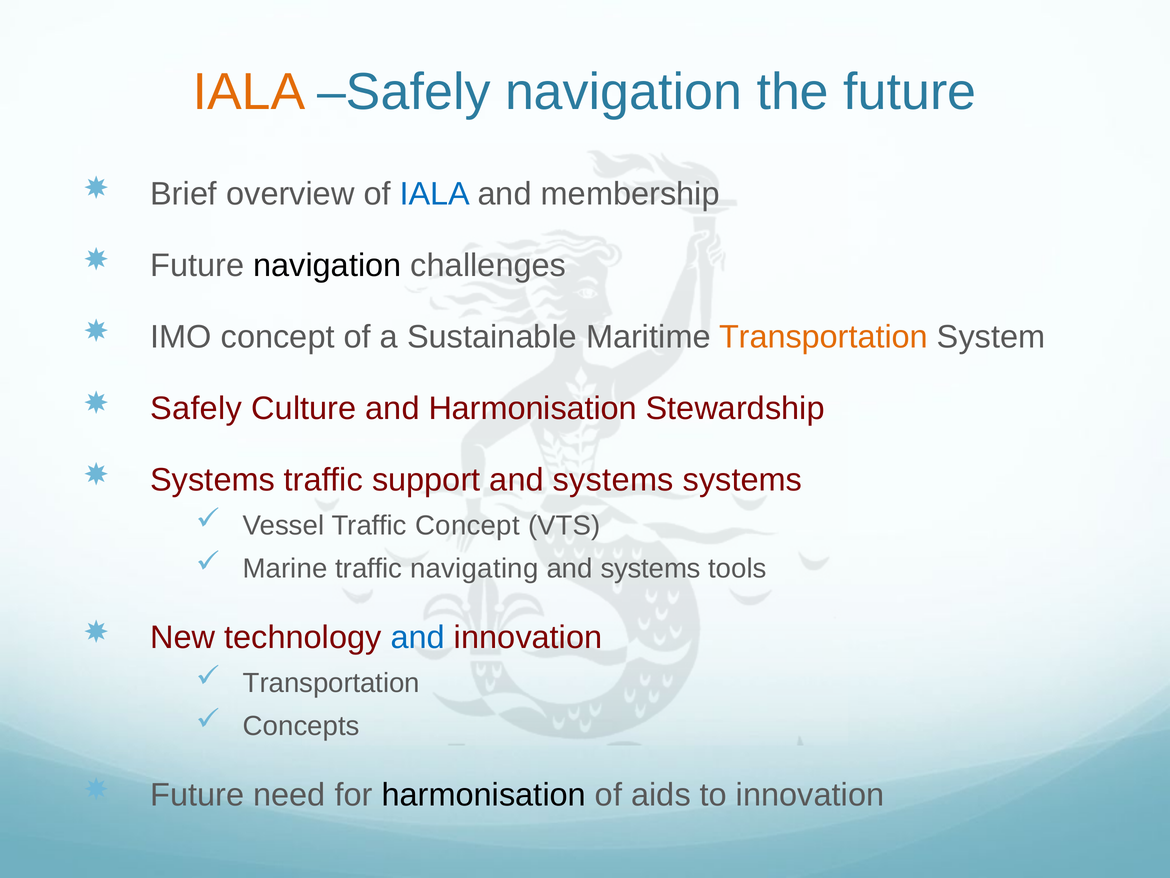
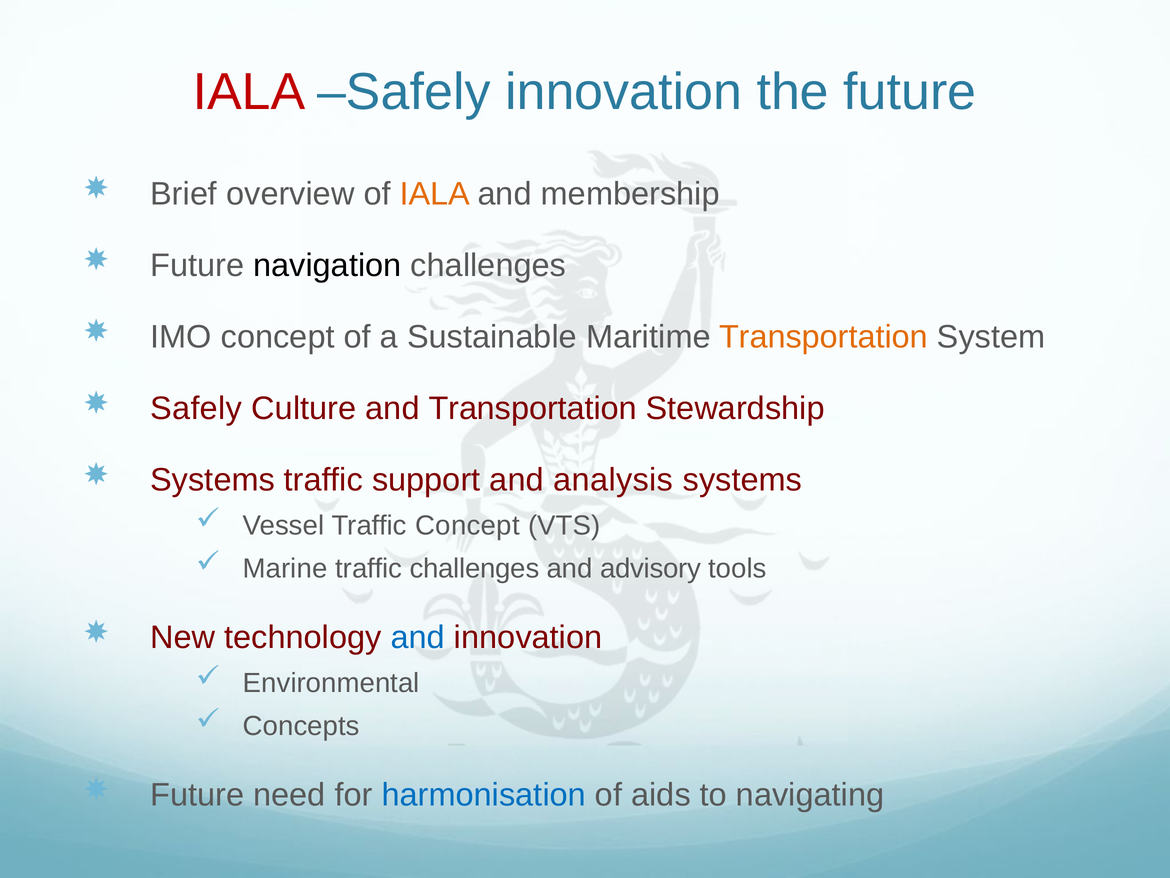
IALA colour: orange -> red (249, 92)
Safely navigation: navigation -> innovation (624, 92)
IALA colour: blue -> orange (435, 194)
and Harmonisation: Harmonisation -> Transportation (533, 408)
support and systems: systems -> analysis (613, 480)
traffic navigating: navigating -> challenges (475, 568)
systems: systems -> advisory (651, 568)
Transportation: Transportation -> Environmental (331, 683)
harmonisation colour: black -> blue (484, 795)
to innovation: innovation -> navigating (810, 795)
